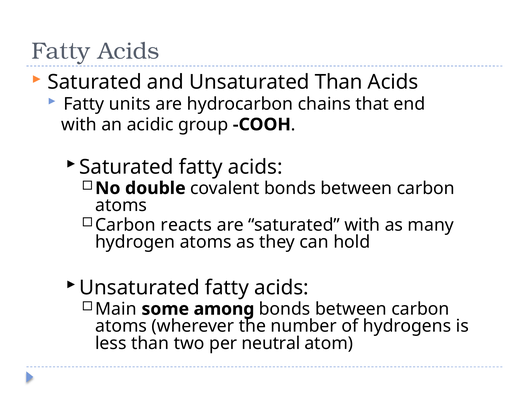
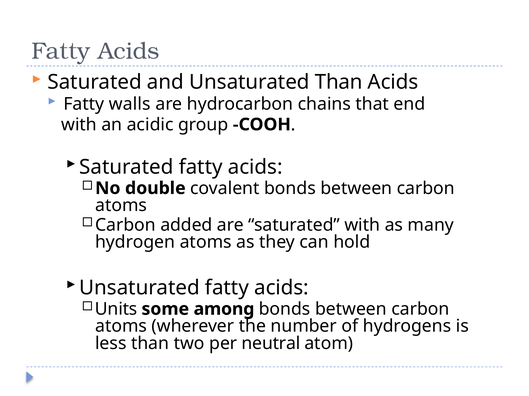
units: units -> walls (130, 104)
reacts: reacts -> added (186, 225)
Main: Main -> Units (116, 310)
